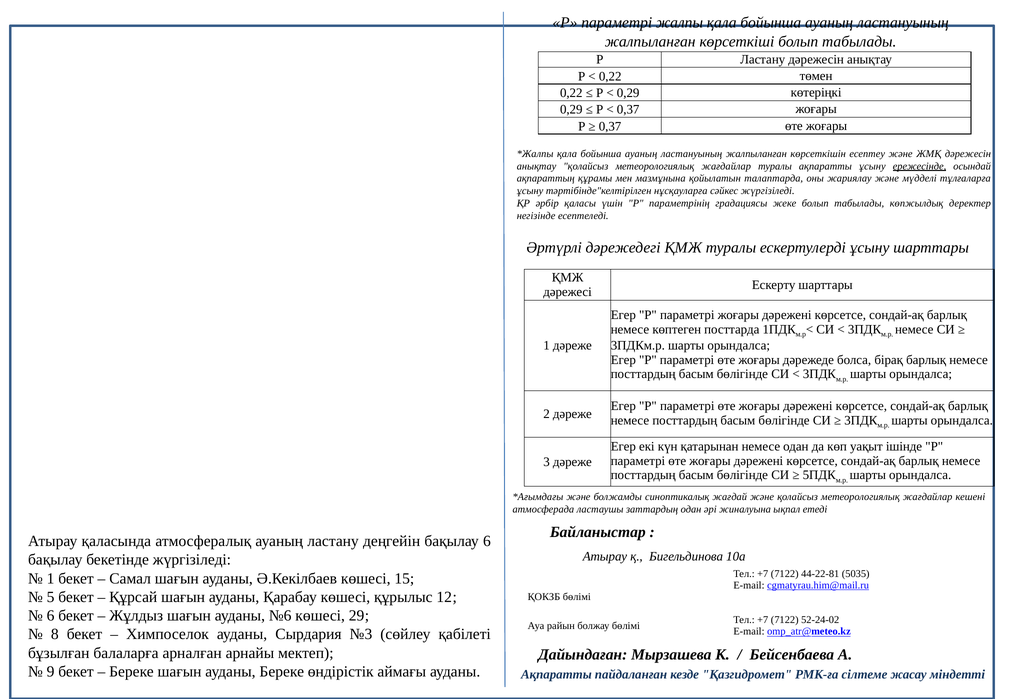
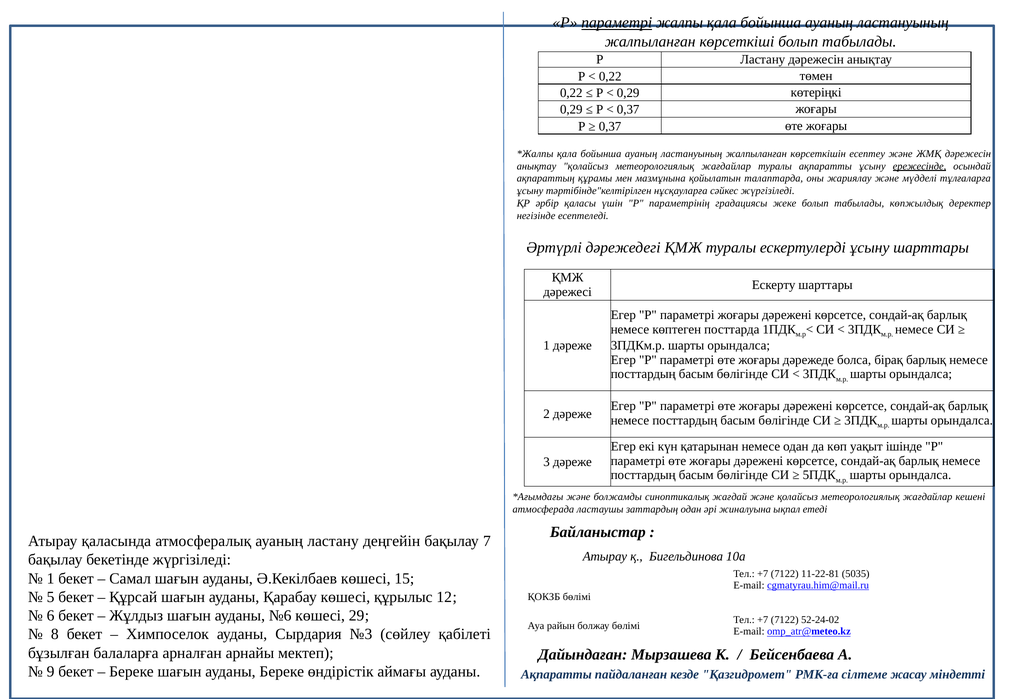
параметрі underline: none -> present (617, 23)
бақылау 6: 6 -> 7 (487, 541)
44-22-81: 44-22-81 -> 11-22-81 (820, 574)
